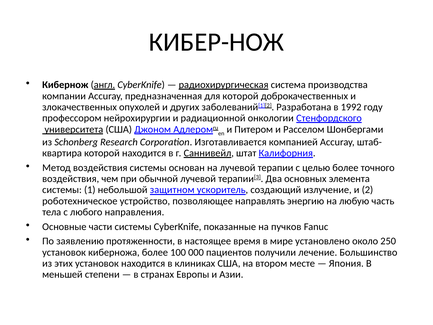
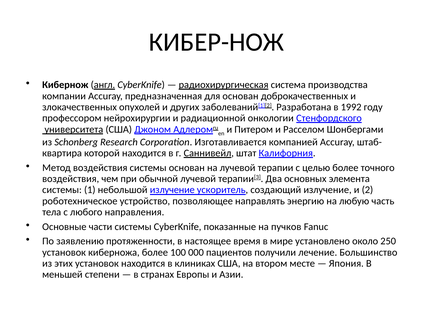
для которой: которой -> основан (241, 96)
небольшой защитном: защитном -> излучение (172, 190)
